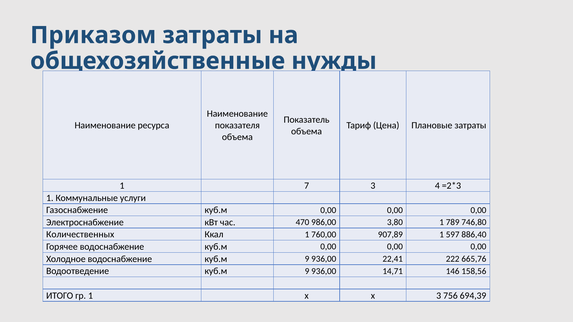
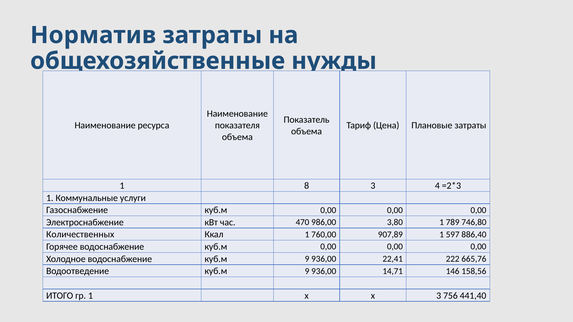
Приказом: Приказом -> Норматив (93, 35)
7: 7 -> 8 (307, 186)
694,39: 694,39 -> 441,40 (473, 296)
